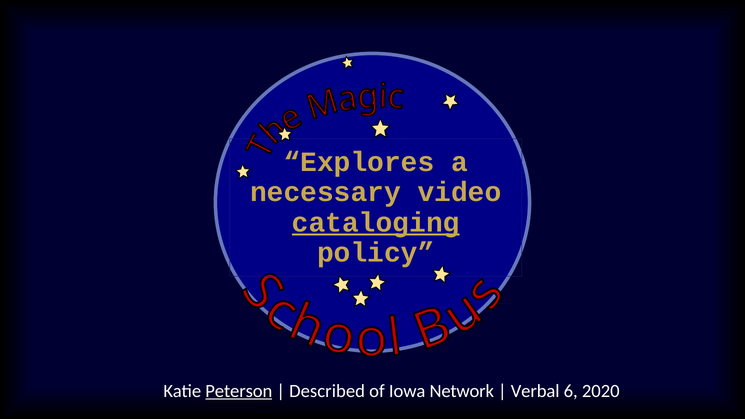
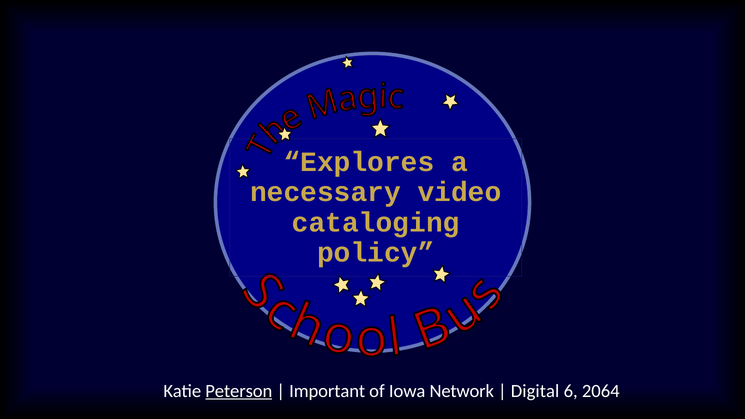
cataloging underline: present -> none (376, 222)
Described: Described -> Important (327, 391)
Verbal: Verbal -> Digital (535, 391)
2020: 2020 -> 2064 (601, 391)
